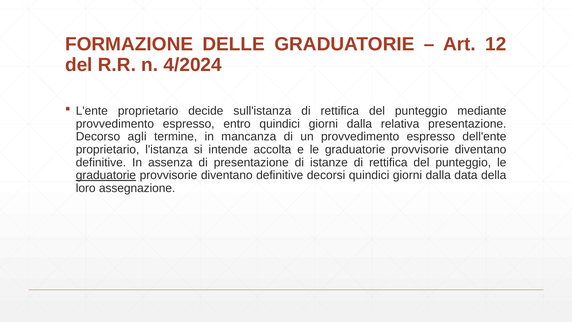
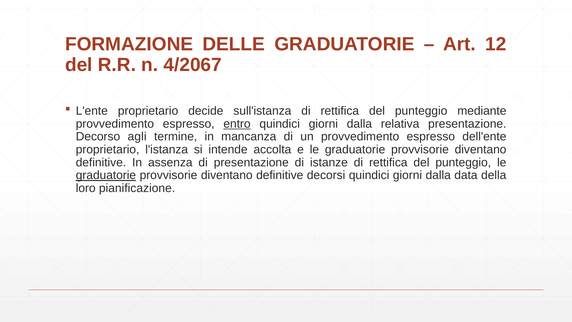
4/2024: 4/2024 -> 4/2067 (193, 65)
entro underline: none -> present (237, 124)
assegnazione: assegnazione -> pianificazione (137, 188)
